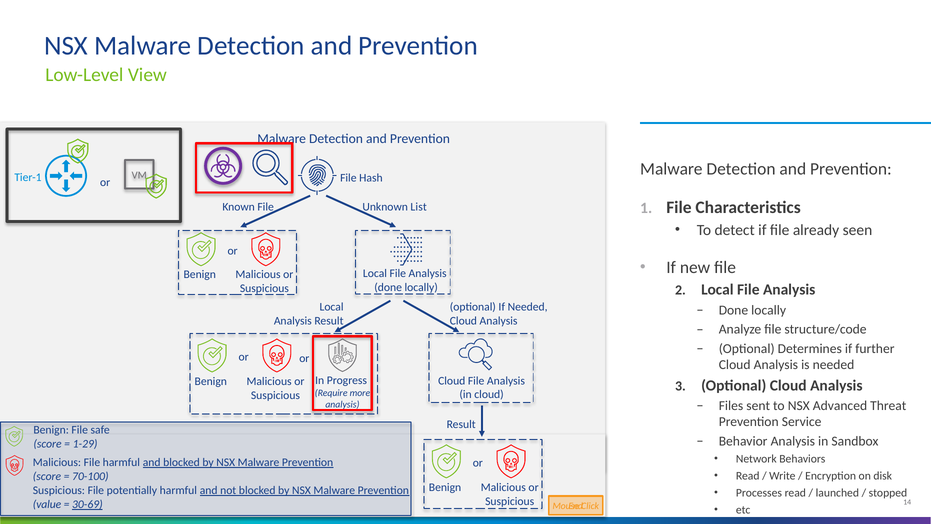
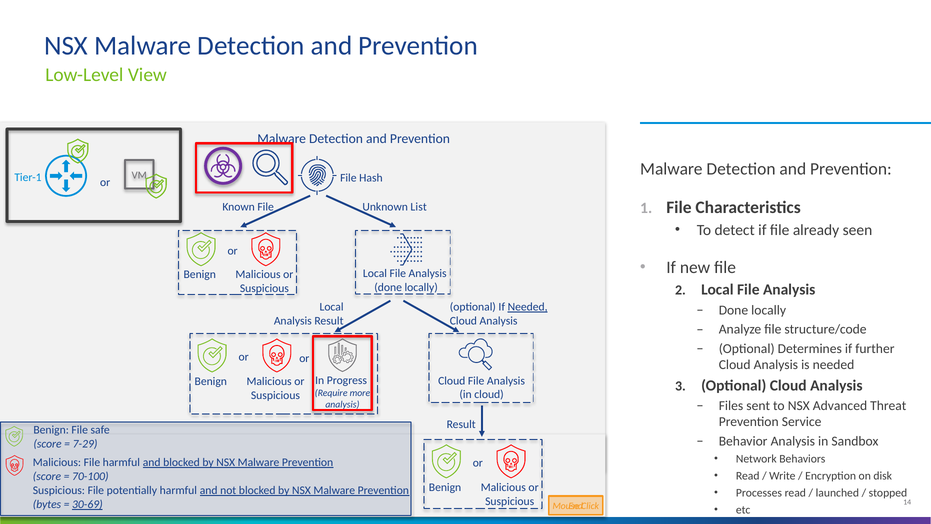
Needed underline: none -> present (528, 307)
1-29: 1-29 -> 7-29 (85, 444)
value: value -> bytes (47, 504)
